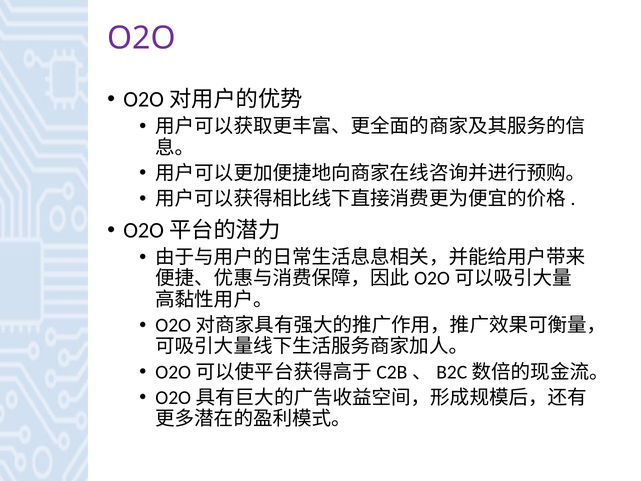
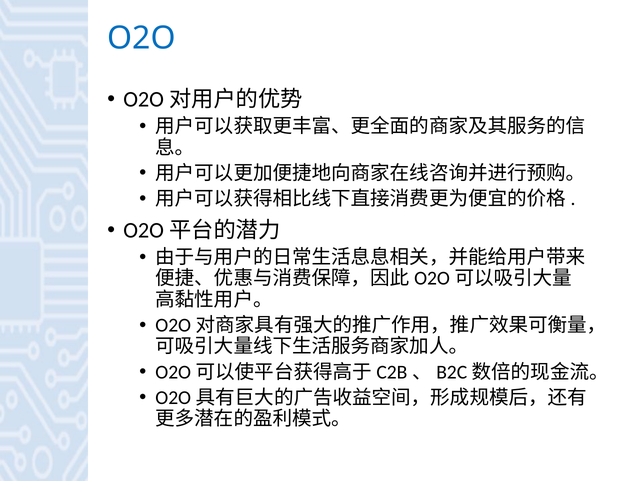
O2O colour: purple -> blue (141, 38)
